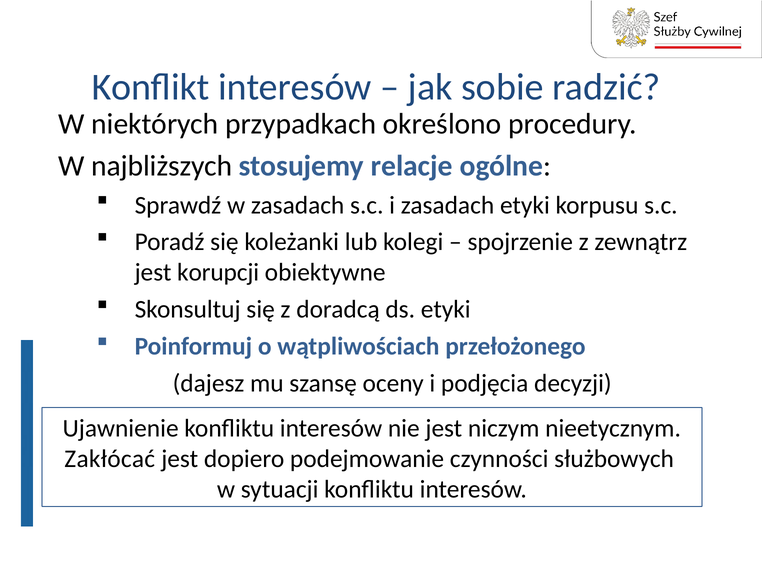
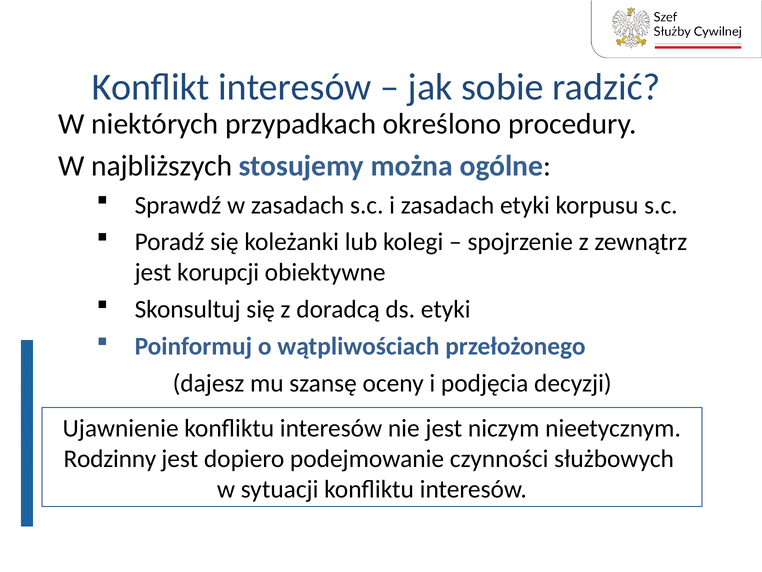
relacje: relacje -> można (412, 166)
Zakłócać: Zakłócać -> Rodzinny (110, 458)
